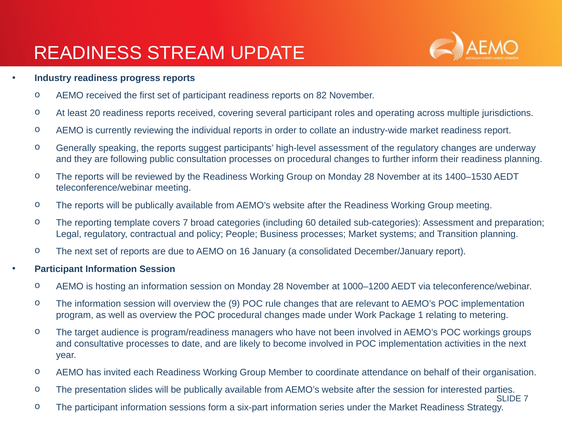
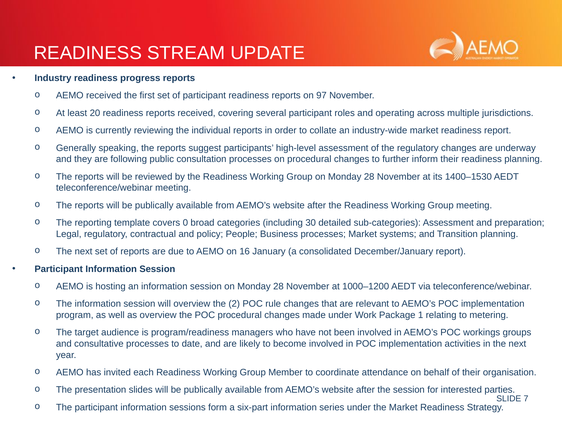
82: 82 -> 97 (321, 96)
covers 7: 7 -> 0 (185, 223)
60: 60 -> 30 (311, 223)
9: 9 -> 2 (234, 304)
